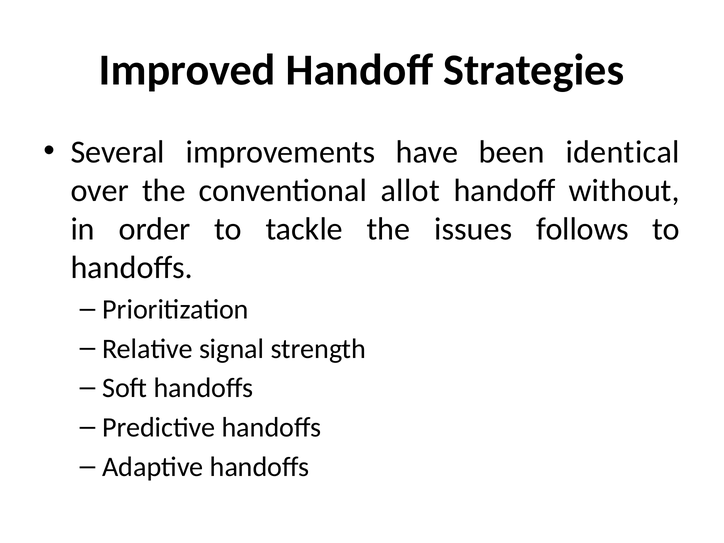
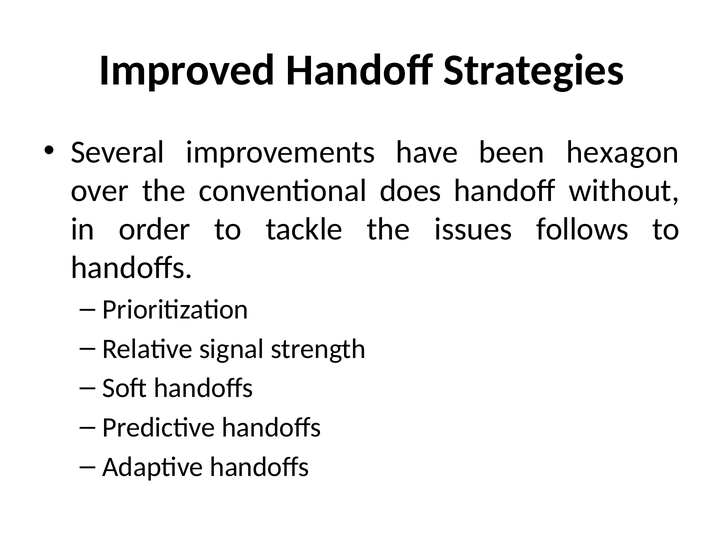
identical: identical -> hexagon (623, 152)
allot: allot -> does (411, 191)
